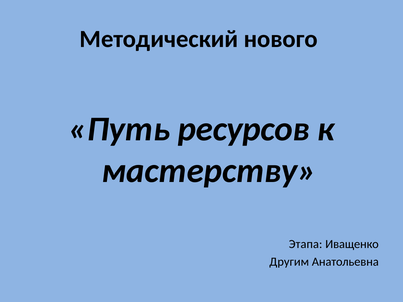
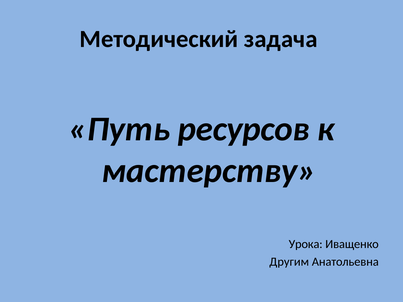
нового: нового -> задача (281, 39)
Этапа: Этапа -> Урока (306, 244)
